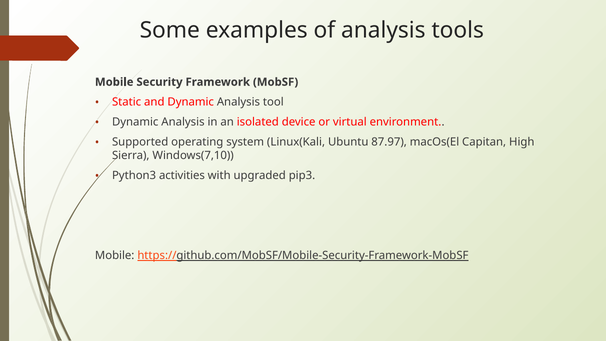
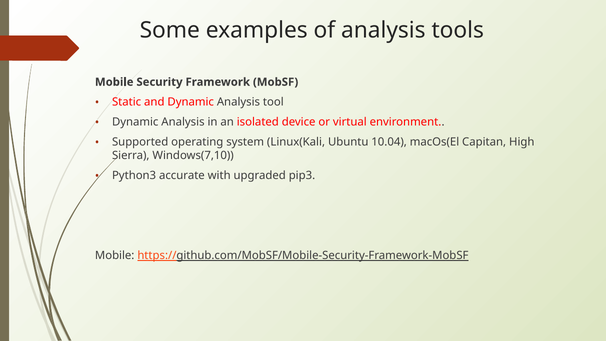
87.97: 87.97 -> 10.04 (389, 142)
activities: activities -> accurate (182, 175)
